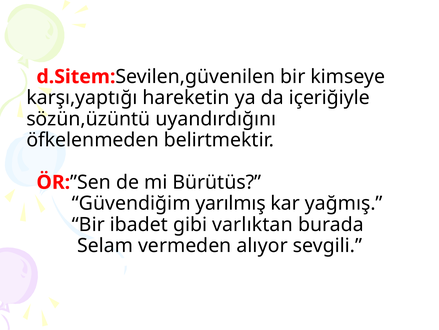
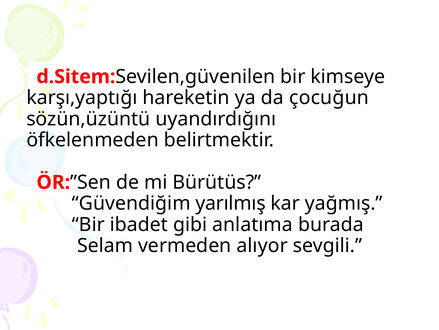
içeriğiyle: içeriğiyle -> çocuğun (329, 98)
varlıktan: varlıktan -> anlatıma (253, 224)
